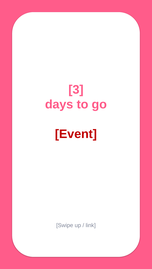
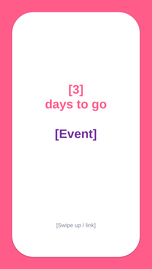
Event colour: red -> purple (76, 135)
